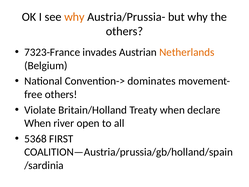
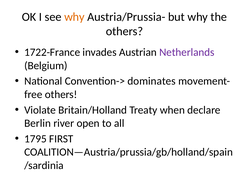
7323-France: 7323-France -> 1722-France (52, 52)
Netherlands colour: orange -> purple (187, 52)
When: When -> Berlin (38, 123)
5368: 5368 -> 1795 (35, 139)
